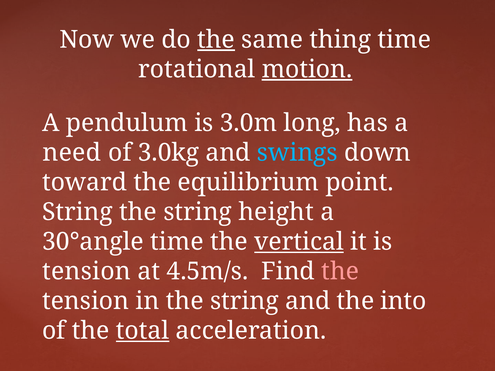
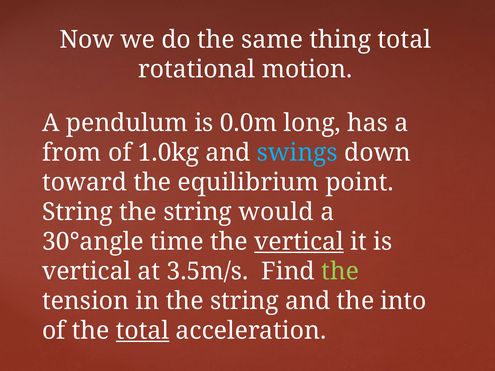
the underline: present -> none (216, 40)
thing time: time -> total (404, 40)
motion underline: present -> none (307, 69)
3.0m: 3.0m -> 0.0m (248, 123)
need: need -> from (72, 153)
3.0kg: 3.0kg -> 1.0kg (169, 153)
height: height -> would (276, 212)
tension: tension -> vertical (87, 271)
4.5m/s: 4.5m/s -> 3.5m/s (207, 271)
the colour: pink -> light green (340, 271)
